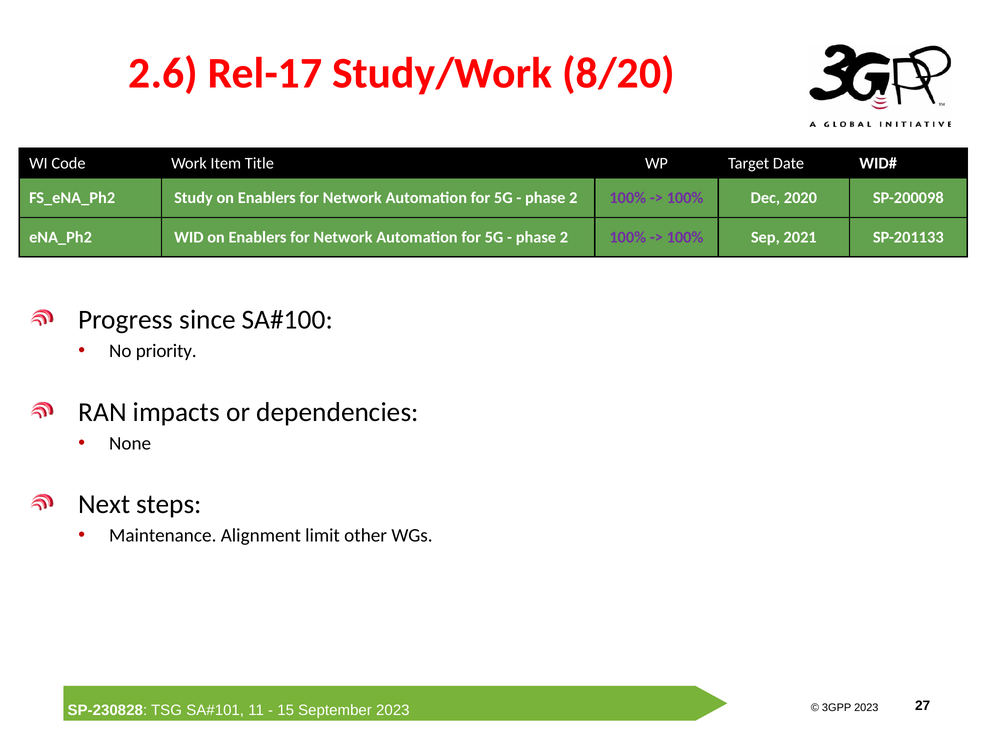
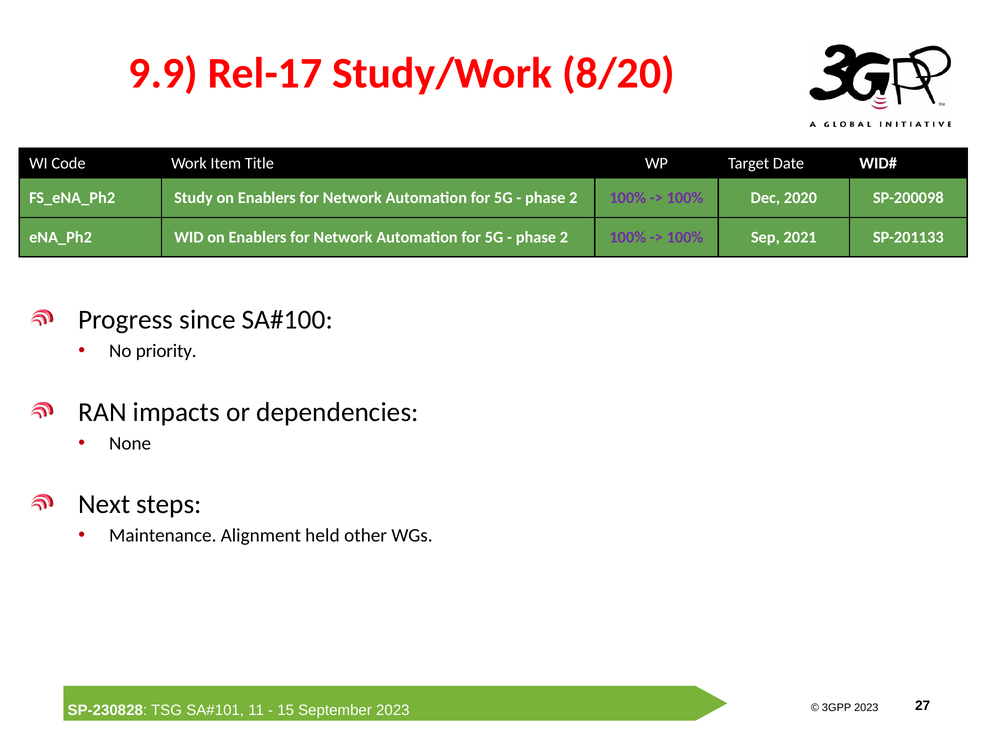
2.6: 2.6 -> 9.9 (163, 74)
limit: limit -> held (322, 535)
